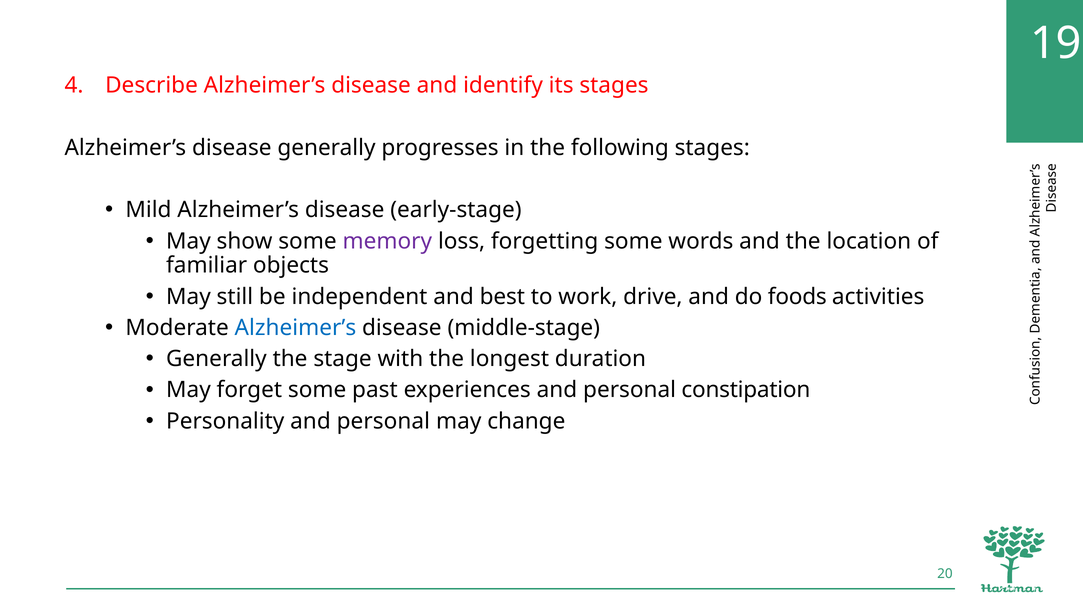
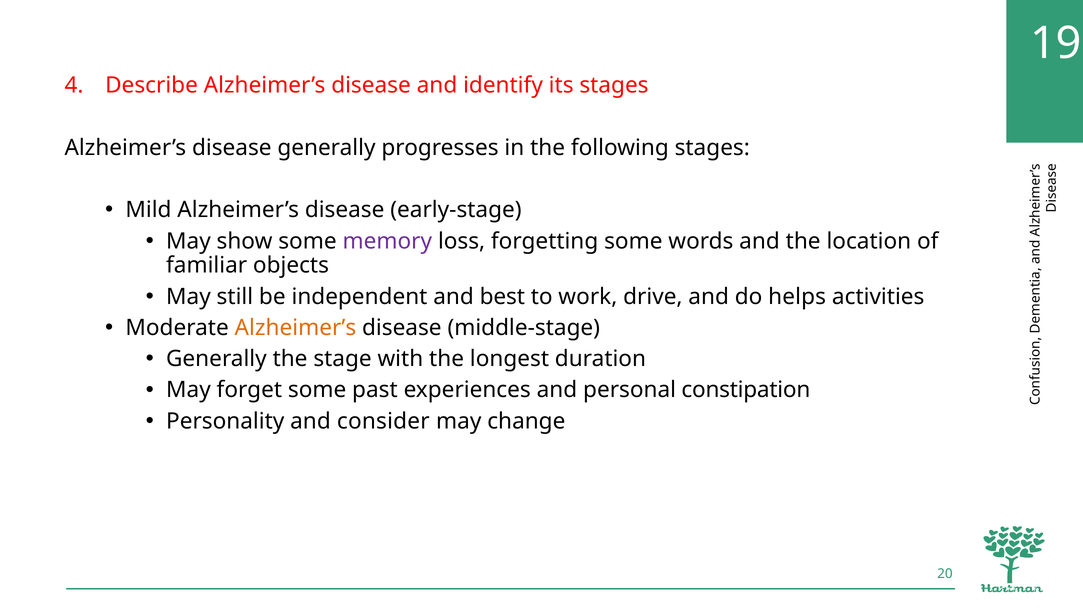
foods: foods -> helps (797, 297)
Alzheimer’s colour: blue -> orange (295, 328)
Personality and personal: personal -> consider (383, 421)
